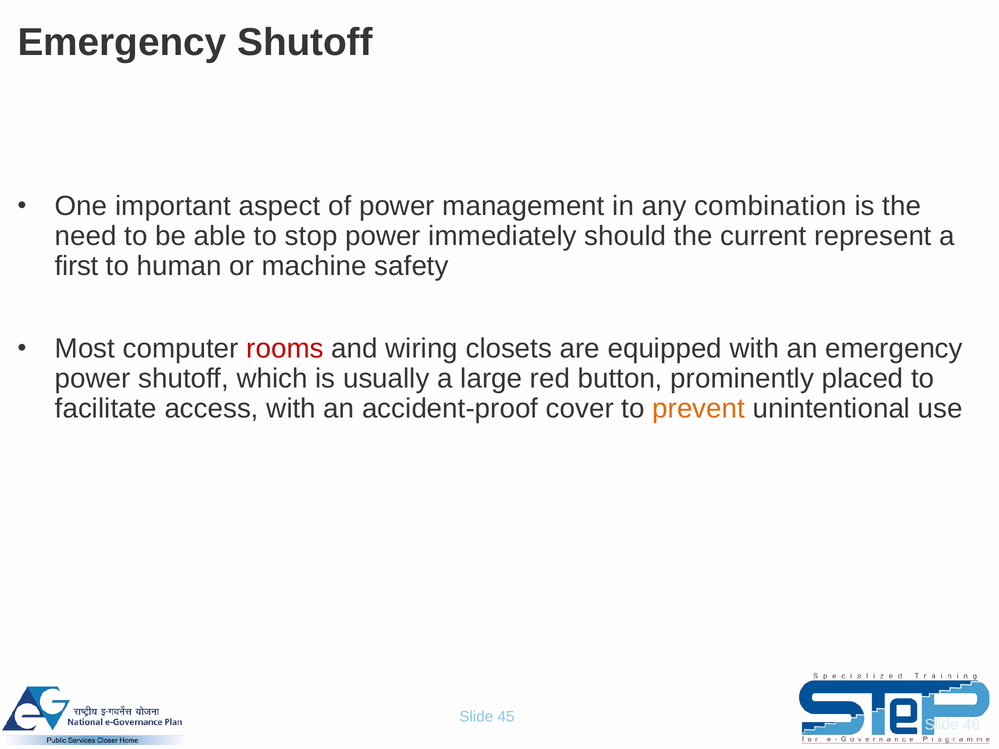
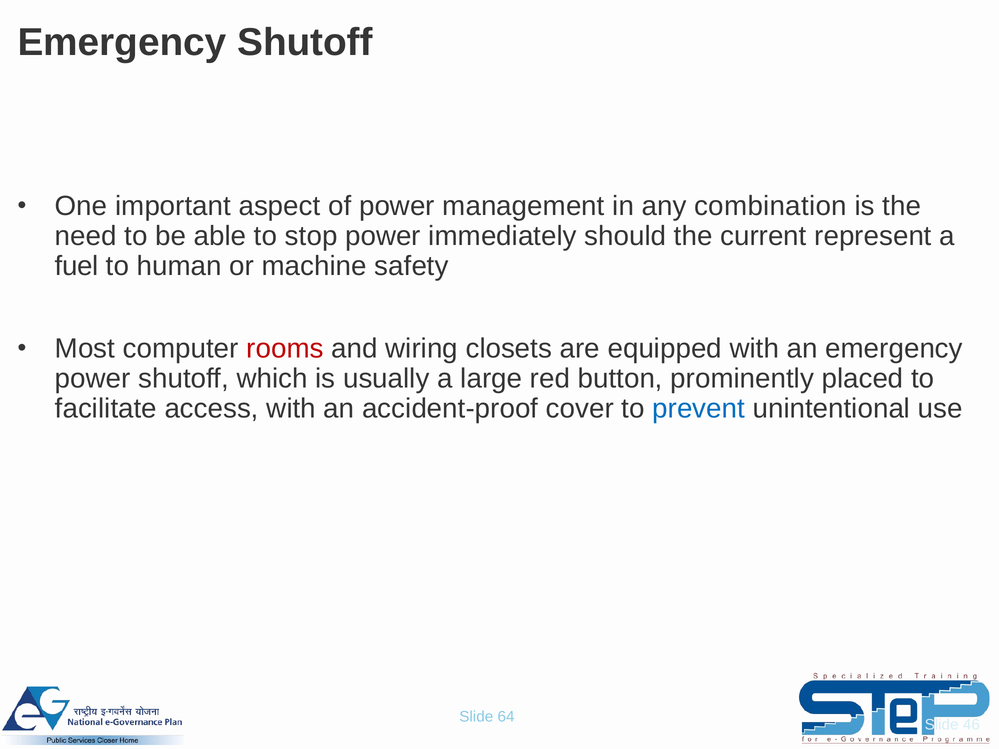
first: first -> fuel (77, 266)
prevent colour: orange -> blue (699, 409)
45: 45 -> 64 (506, 717)
